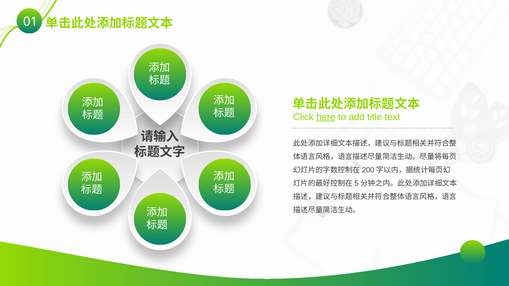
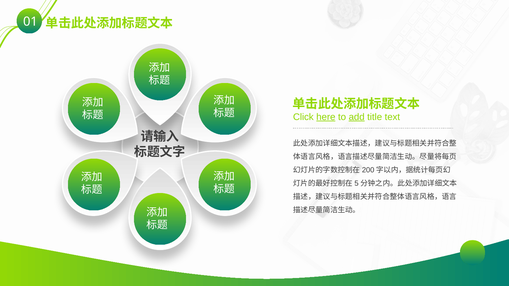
add underline: none -> present (357, 117)
